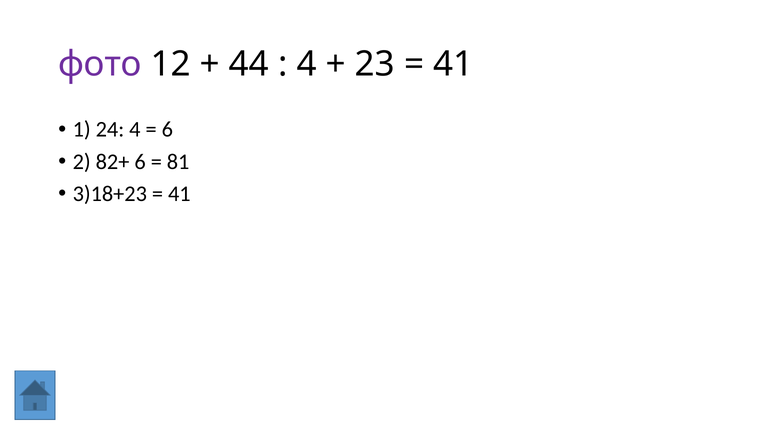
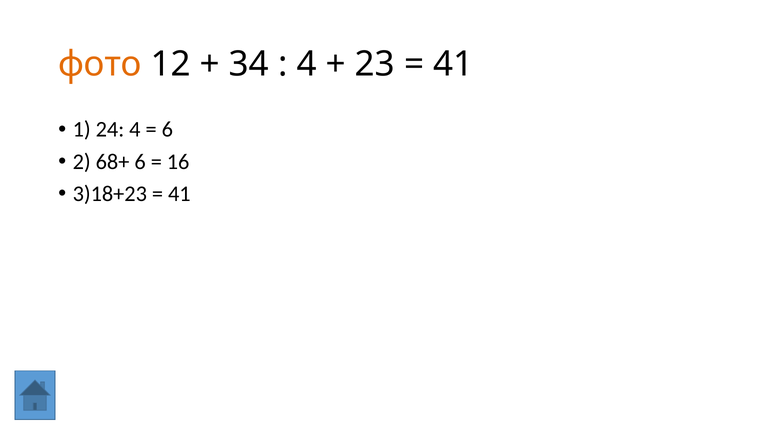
фото colour: purple -> orange (100, 64)
44: 44 -> 34 (249, 64)
82+: 82+ -> 68+ (113, 161)
81: 81 -> 16 (178, 161)
